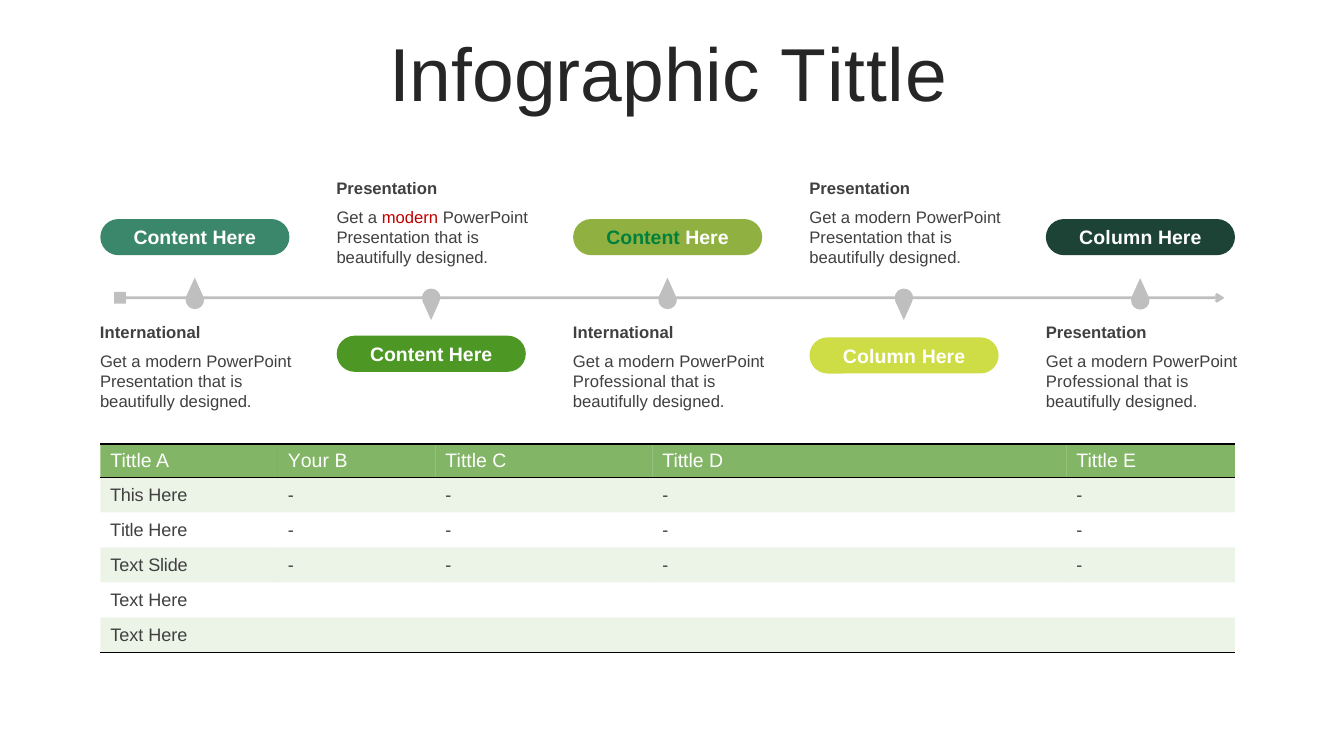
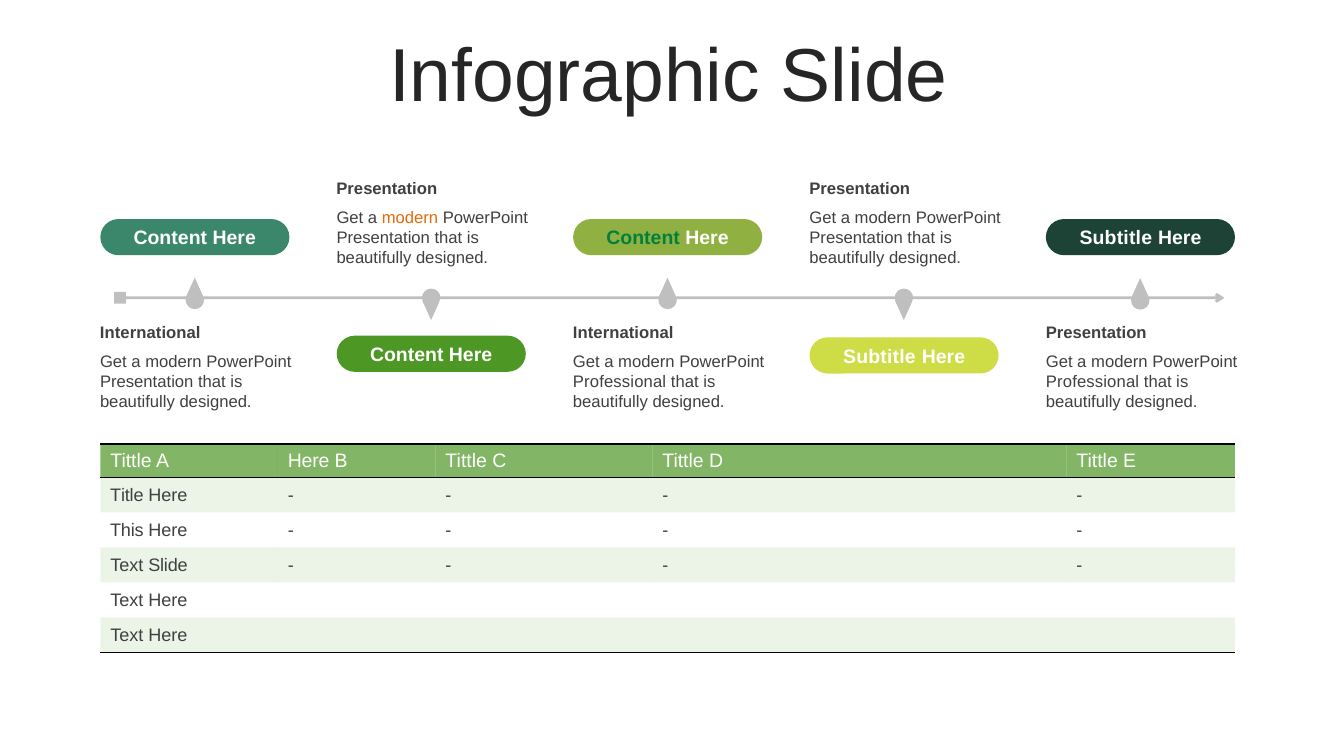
Infographic Tittle: Tittle -> Slide (864, 76)
modern colour: red -> orange (410, 218)
Column: Column -> Subtitle (1116, 239)
Column: Column -> Subtitle (879, 357)
A Your: Your -> Here (309, 461)
This: This -> Title (127, 495)
Title: Title -> This (127, 530)
